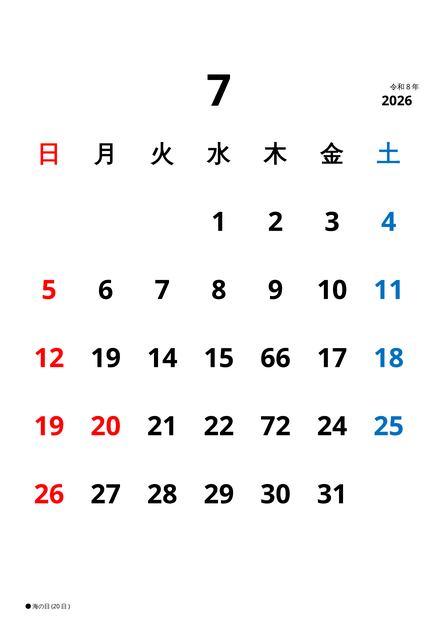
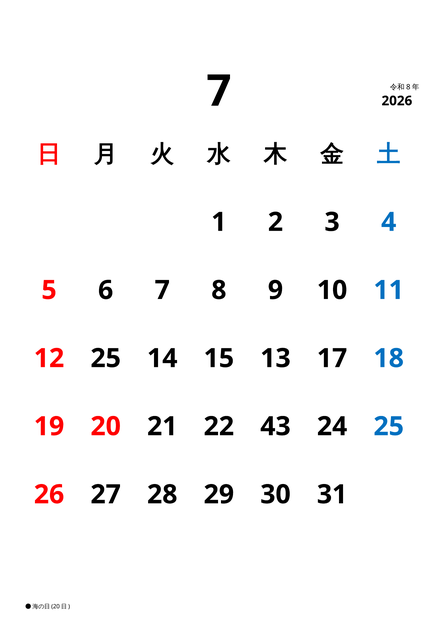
12 19: 19 -> 25 (106, 358)
66: 66 -> 13 (275, 358)
72: 72 -> 43 (275, 426)
